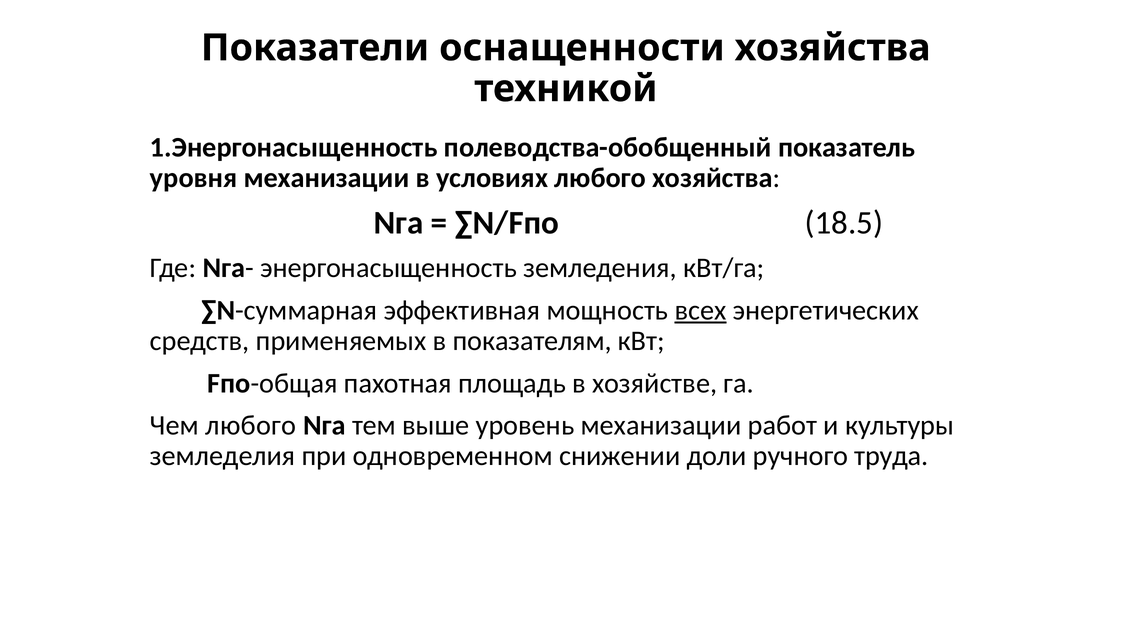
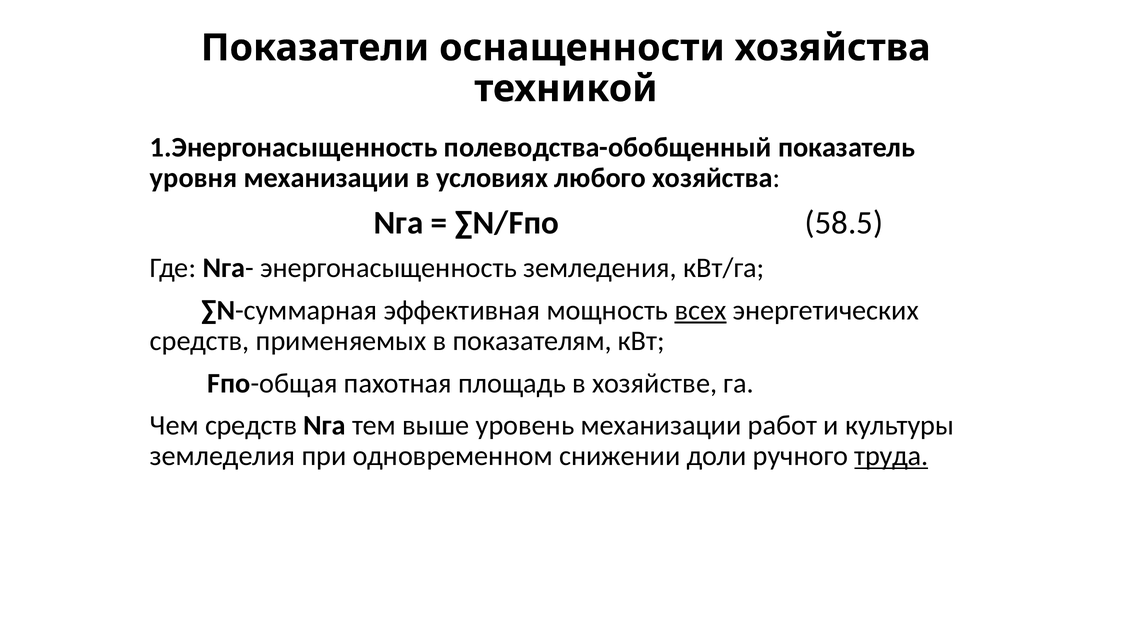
18.5: 18.5 -> 58.5 (844, 223)
Чем любого: любого -> средств (251, 425)
труда underline: none -> present (891, 456)
